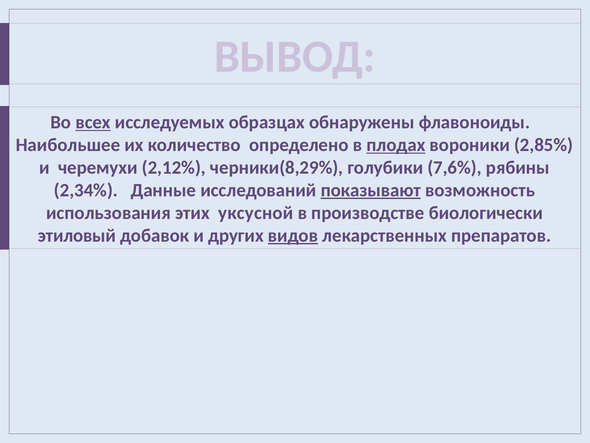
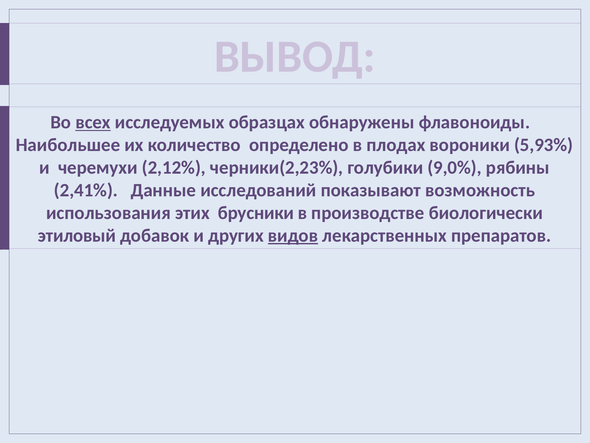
плодах underline: present -> none (396, 145)
2,85%: 2,85% -> 5,93% (544, 145)
черники(8,29%: черники(8,29% -> черники(2,23% (277, 167)
7,6%: 7,6% -> 9,0% (455, 167)
2,34%: 2,34% -> 2,41% (86, 190)
показывают underline: present -> none (371, 190)
уксусной: уксусной -> брусники (256, 213)
